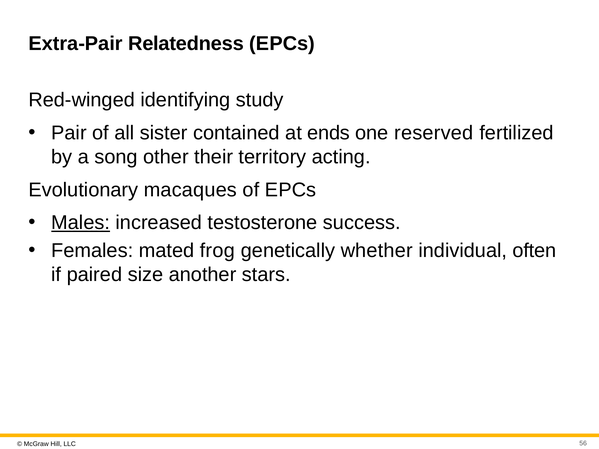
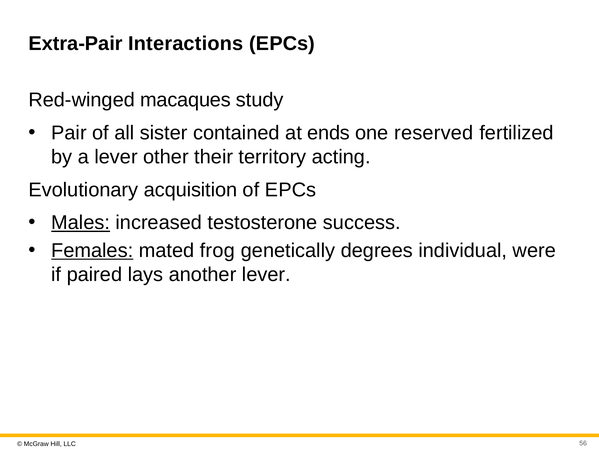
Relatedness: Relatedness -> Interactions (186, 44)
identifying: identifying -> macaques (185, 100)
a song: song -> lever (116, 157)
macaques: macaques -> acquisition (190, 190)
Females underline: none -> present (92, 251)
whether: whether -> degrees (377, 251)
often: often -> were (534, 251)
size: size -> lays (145, 275)
another stars: stars -> lever (266, 275)
